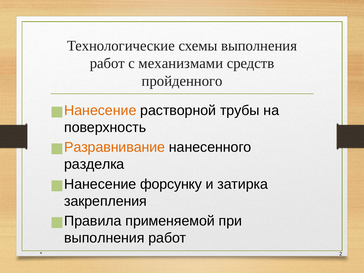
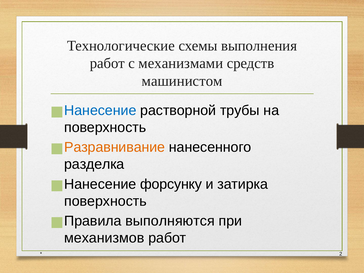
пройденного: пройденного -> машинистом (182, 81)
Нанесение colour: orange -> blue (100, 110)
закрепления: закрепления -> поверхность (105, 201)
применяемой: применяемой -> выполняются (170, 221)
выполнения: выполнения -> механизмов (104, 238)
